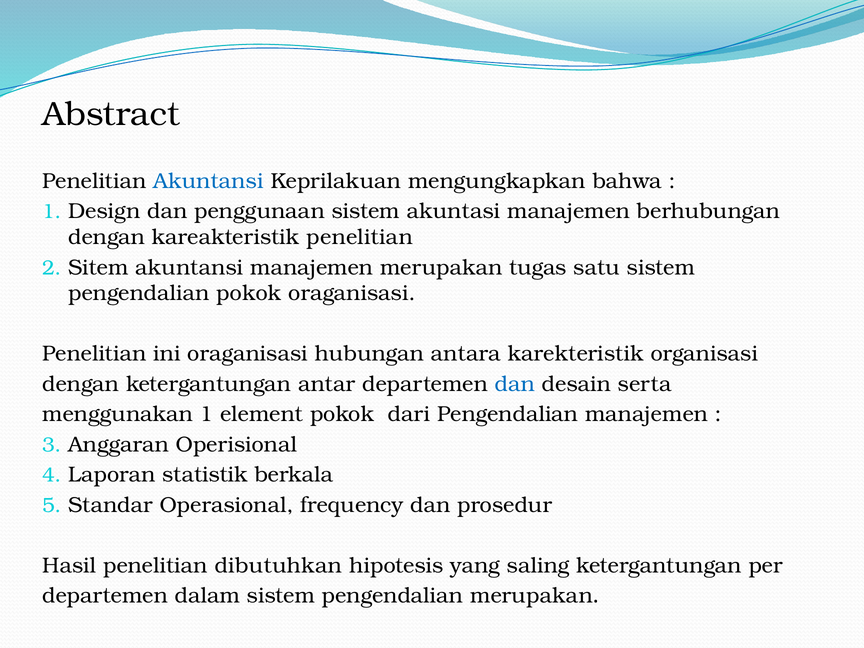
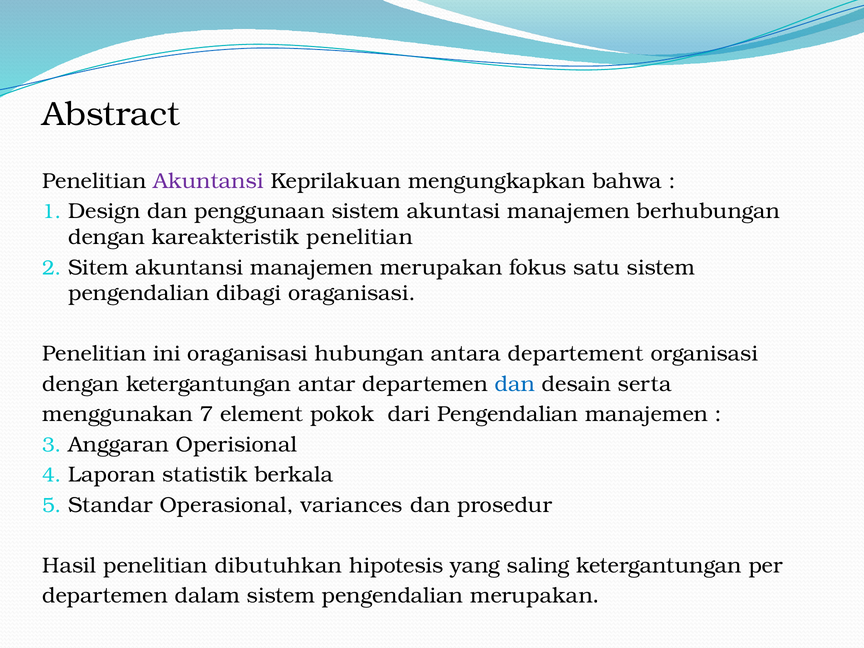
Akuntansi colour: blue -> purple (208, 181)
tugas: tugas -> fokus (538, 267)
pengendalian pokok: pokok -> dibagi (249, 293)
karekteristik: karekteristik -> departement (576, 354)
menggunakan 1: 1 -> 7 (207, 414)
frequency: frequency -> variances (352, 505)
